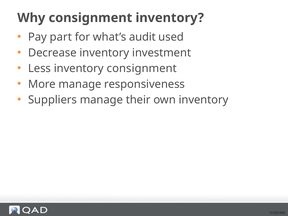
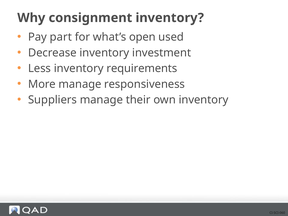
audit: audit -> open (142, 37)
inventory consignment: consignment -> requirements (142, 68)
